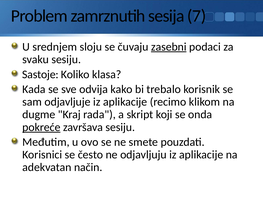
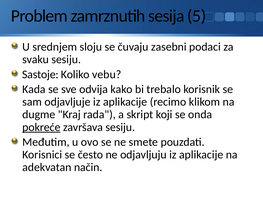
7: 7 -> 5 (197, 16)
zasebni underline: present -> none (169, 47)
klasa: klasa -> vebu (107, 74)
